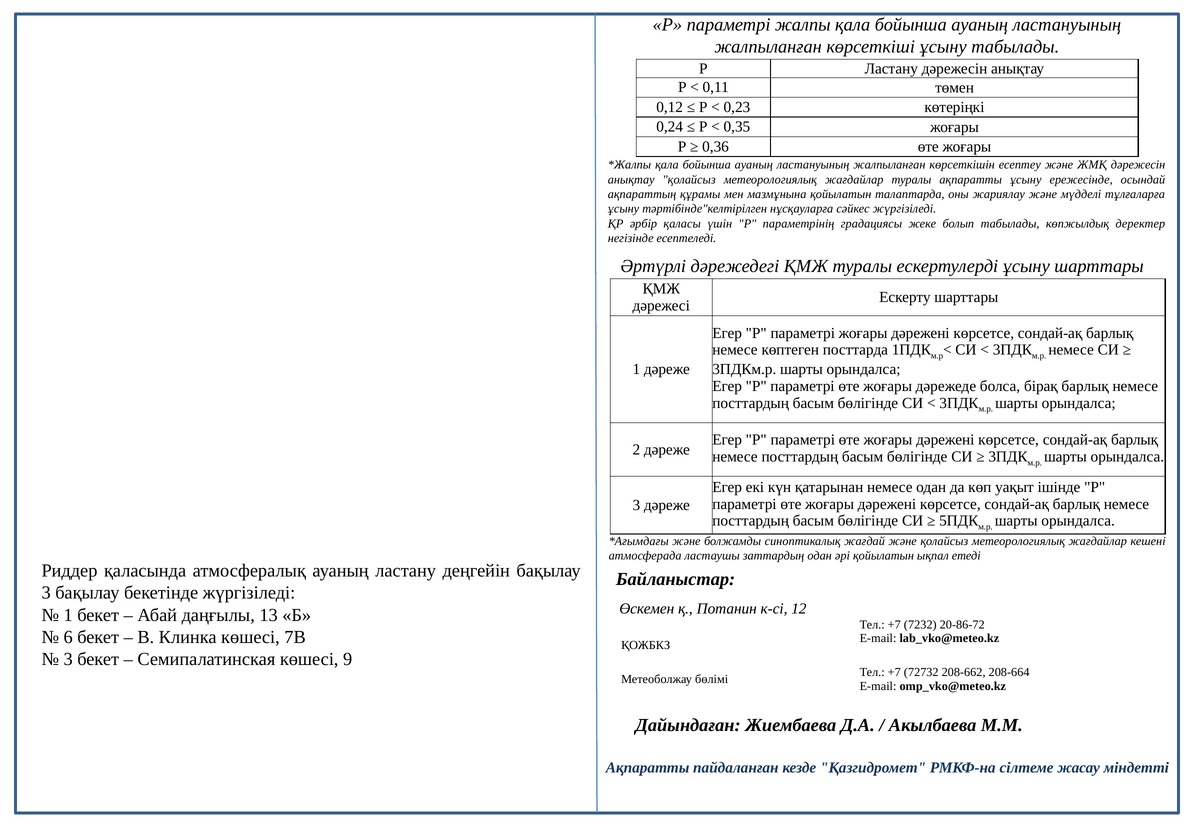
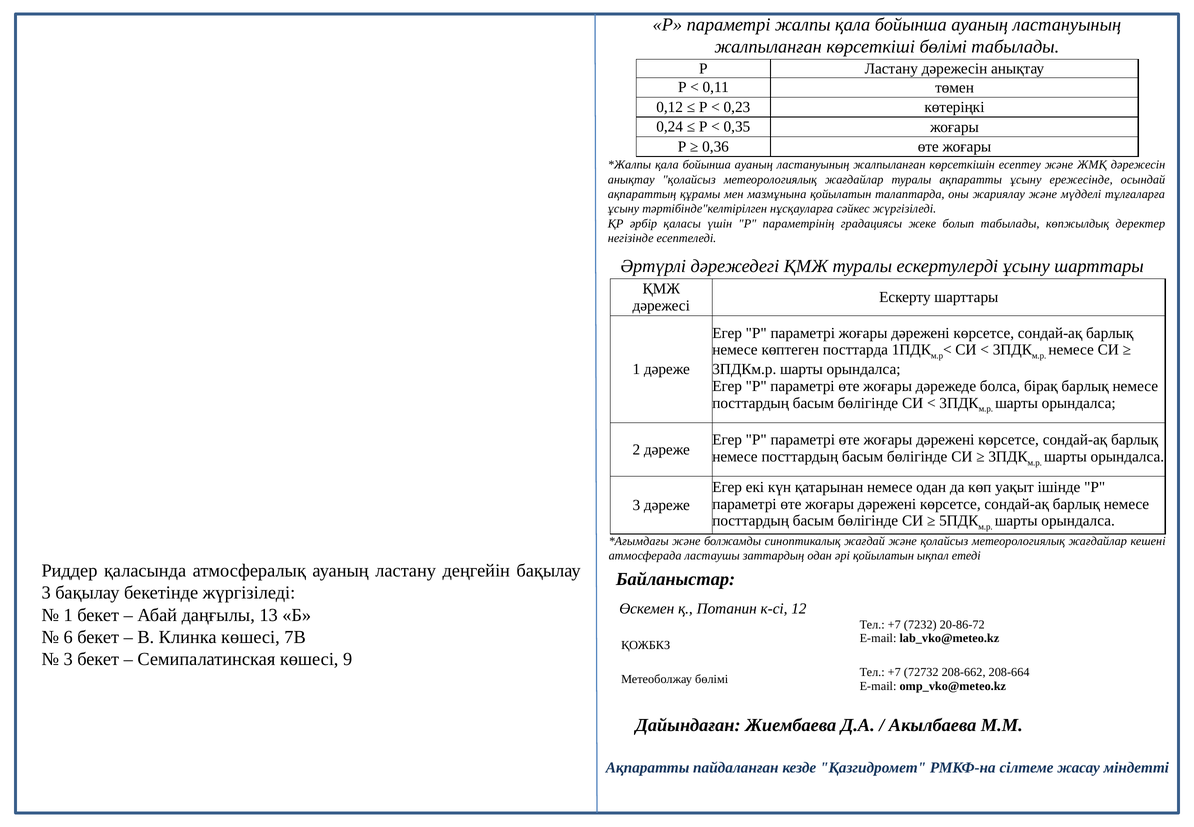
көрсеткіші ұсыну: ұсыну -> бөлімі (943, 47)
